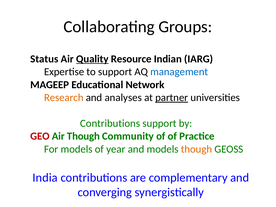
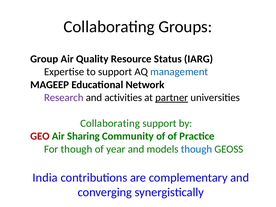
Status: Status -> Group (44, 59)
Quality underline: present -> none (92, 59)
Indian: Indian -> Status (168, 59)
Research colour: orange -> purple (64, 98)
analyses: analyses -> activities (123, 98)
Contributions: Contributions -> Collaborating (110, 123)
Air Though: Though -> Sharing (83, 136)
For models: models -> though (76, 149)
though colour: orange -> blue (197, 149)
